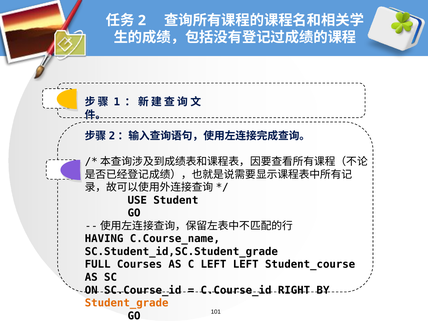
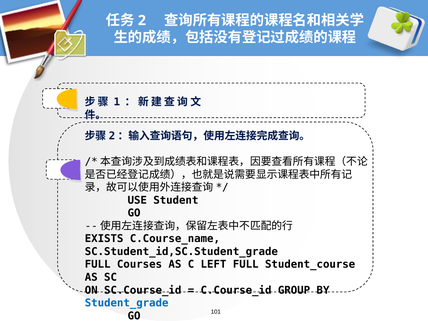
HAVING: HAVING -> EXISTS (104, 239)
LEFT LEFT: LEFT -> FULL (246, 264)
RIGHT: RIGHT -> GROUP (294, 290)
Student_grade colour: orange -> blue (127, 303)
